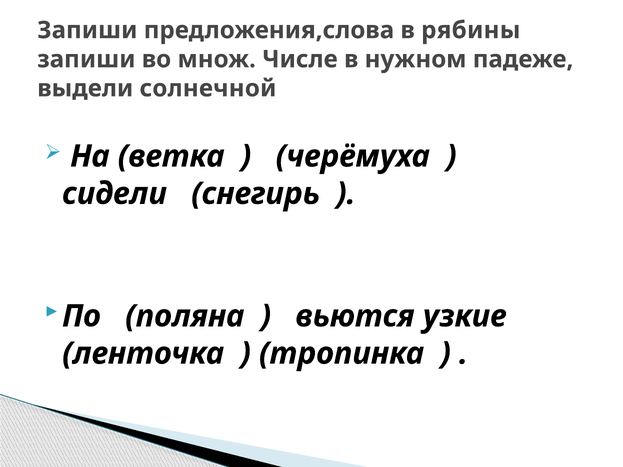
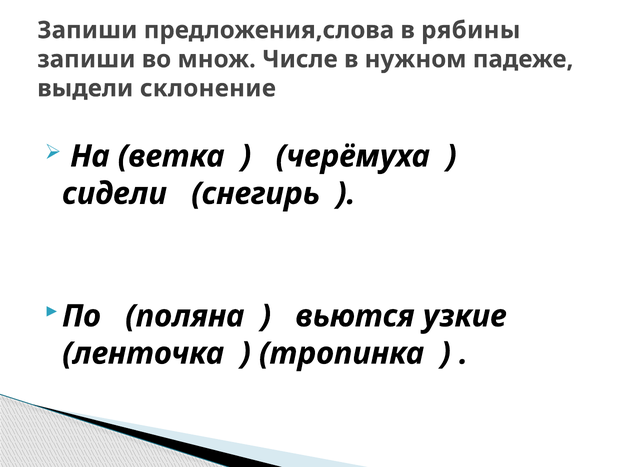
солнечной: солнечной -> склонение (208, 88)
